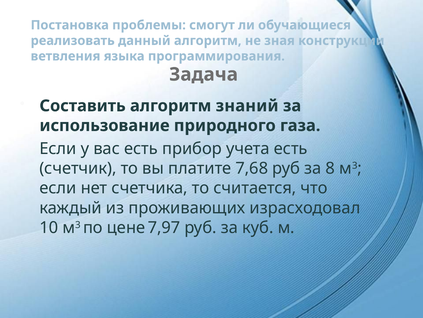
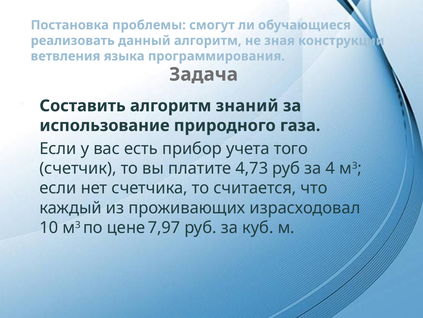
учета есть: есть -> того (291, 148)
7,68: 7,68 -> 4,73 (252, 168)
8: 8 -> 4 (330, 168)
